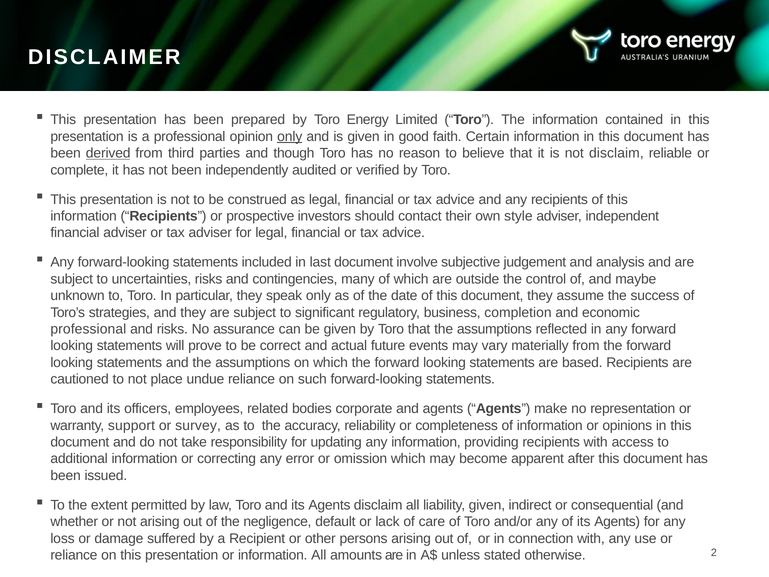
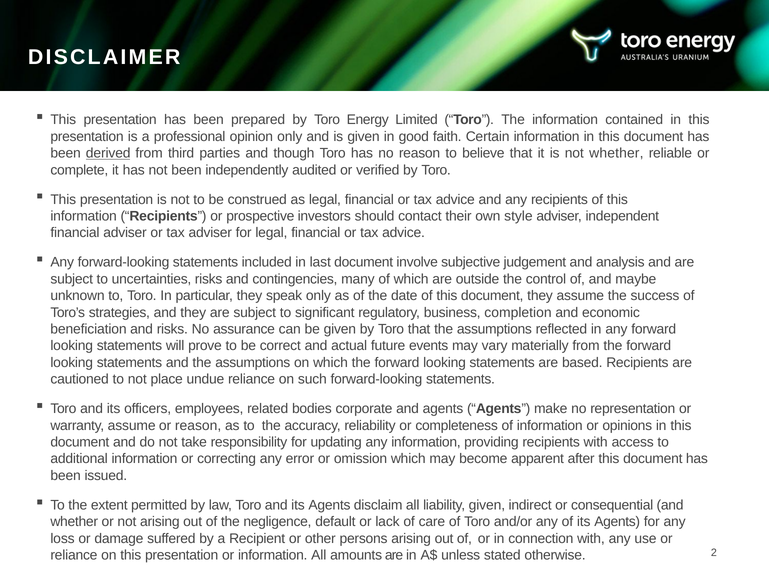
only underline: present -> none (290, 137)
not disclaim: disclaim -> whether (616, 153)
professional: professional -> beneficiation (88, 329)
warranty support: support -> assume (132, 425)
or survey: survey -> reason (198, 425)
